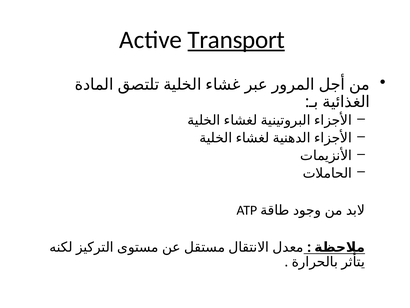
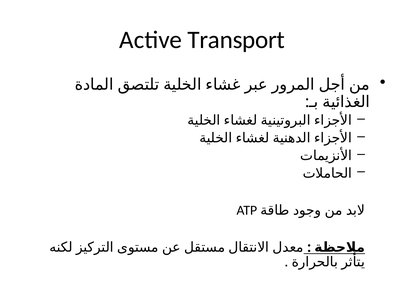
Transport underline: present -> none (236, 40)
